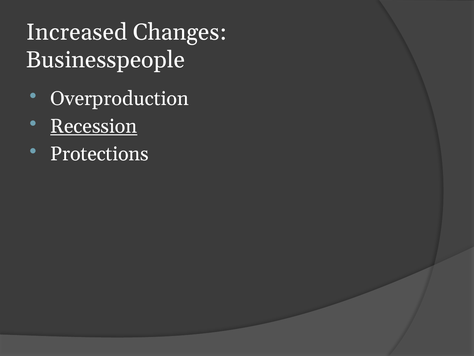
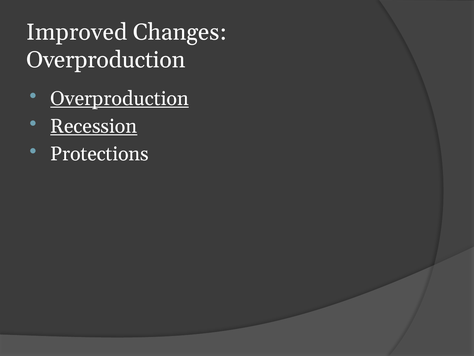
Increased: Increased -> Improved (77, 32)
Businesspeople: Businesspeople -> Overproduction (106, 60)
Overproduction underline: none -> present (120, 99)
